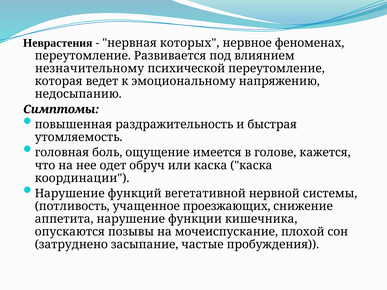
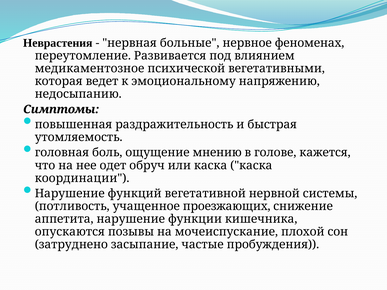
которых: которых -> больные (190, 43)
незначительному: незначительному -> медикаментозное (90, 69)
психической переутомление: переутомление -> вегетативными (277, 69)
имеется: имеется -> мнению (217, 153)
